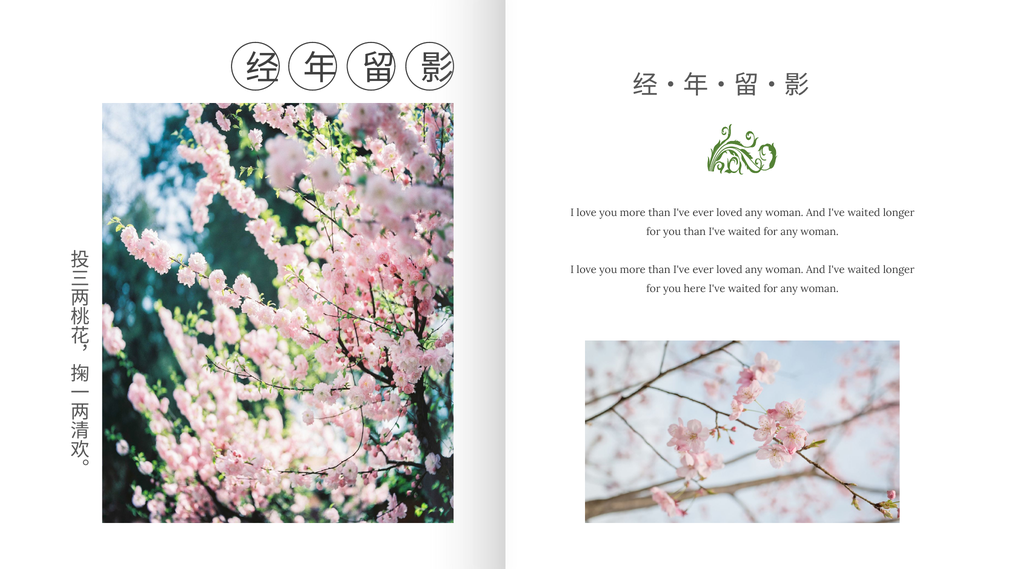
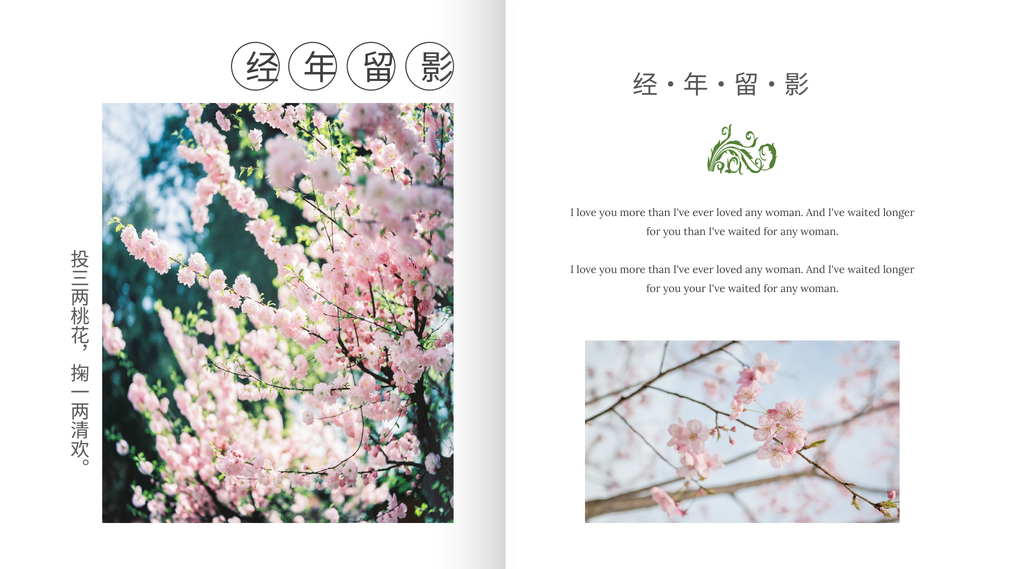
here: here -> your (695, 289)
